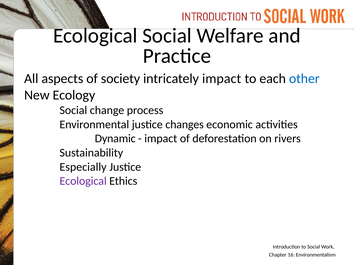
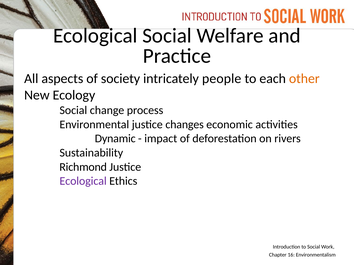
intricately impact: impact -> people (222, 79)
other colour: blue -> orange (304, 79)
Especially: Especially -> Richmond (83, 167)
